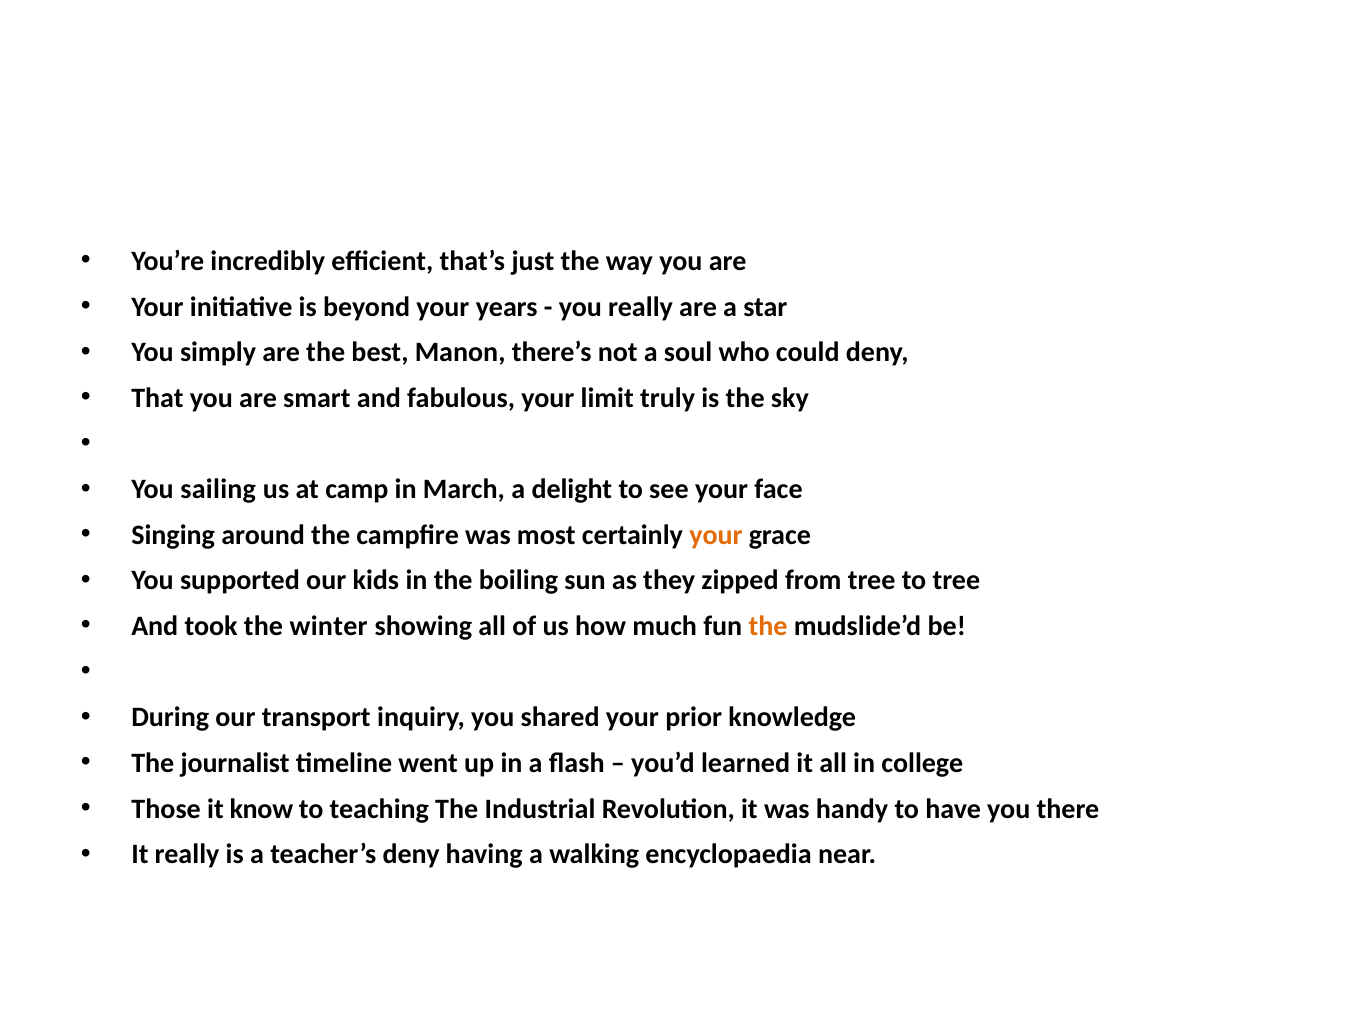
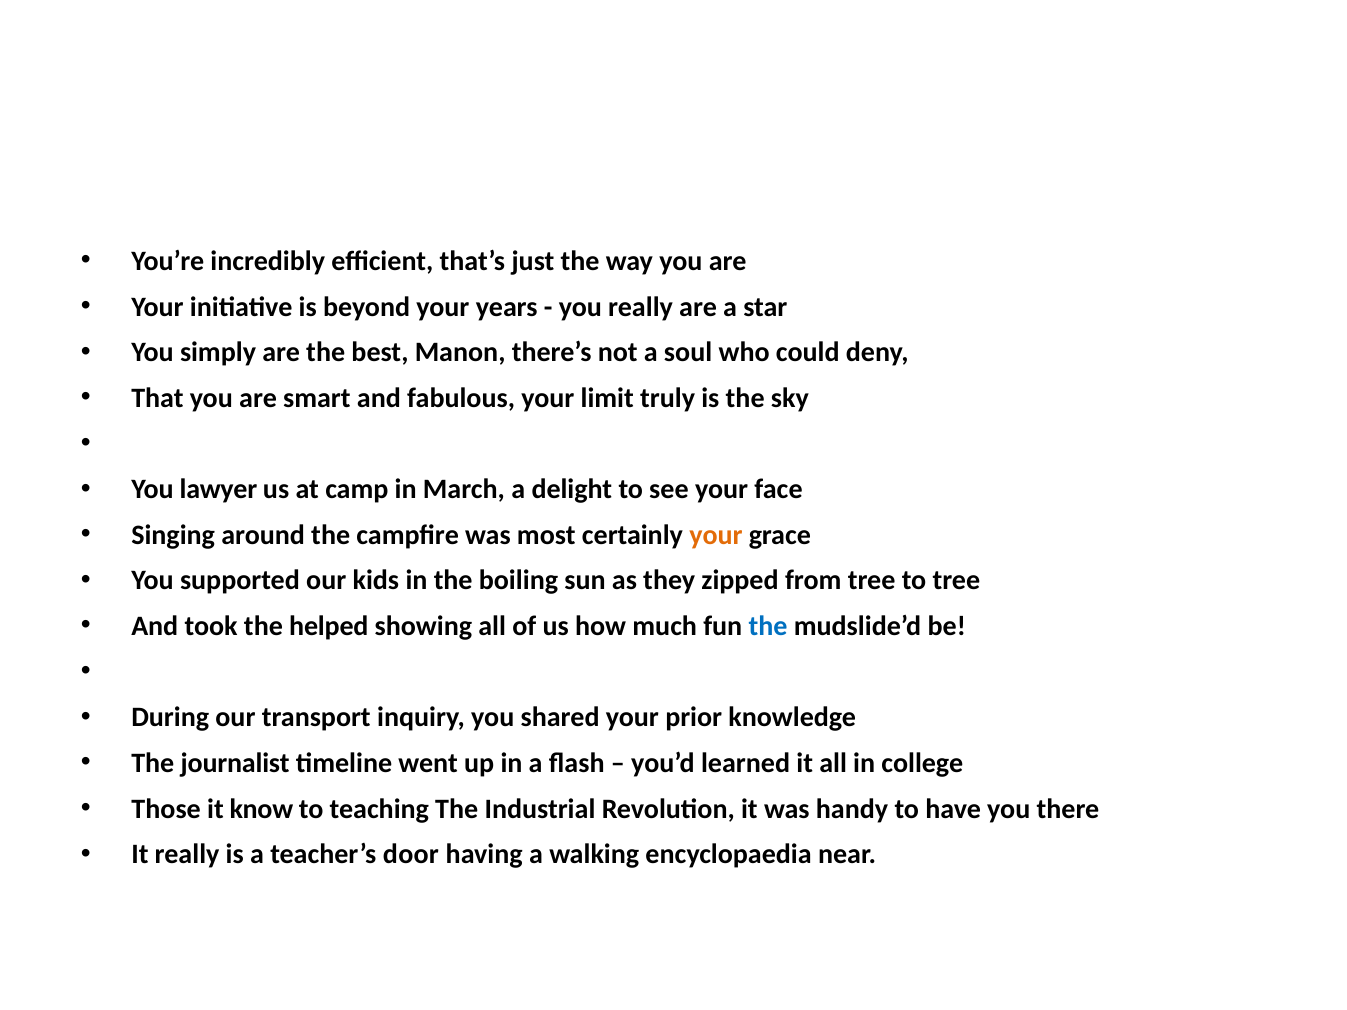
sailing: sailing -> lawyer (219, 490)
winter: winter -> helped (329, 627)
the colour: orange -> blue (768, 627)
teacher’s deny: deny -> door (411, 855)
